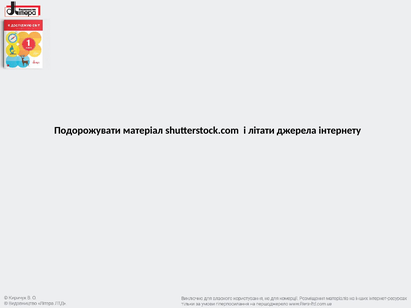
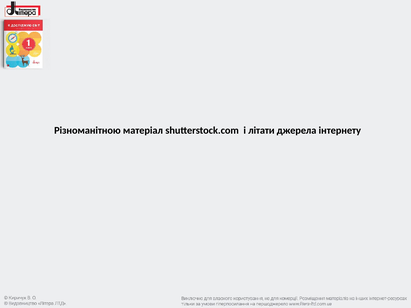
Подорожувати: Подорожувати -> Різноманітною (87, 131)
